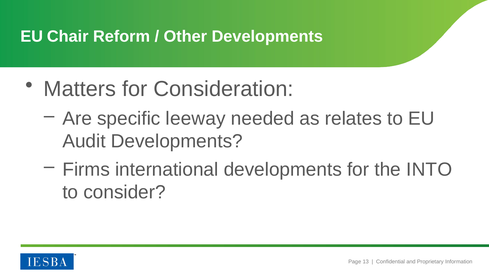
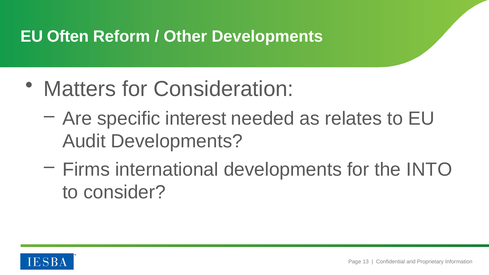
Chair: Chair -> Often (68, 37)
leeway: leeway -> interest (196, 119)
